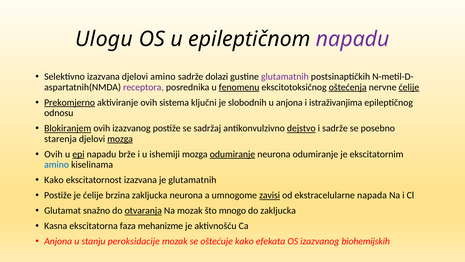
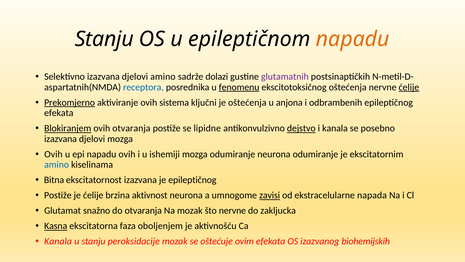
Ulogu: Ulogu -> Stanju (104, 39)
napadu colour: purple -> orange (353, 39)
receptora colour: purple -> blue (143, 87)
oštećenja underline: present -> none (348, 87)
je slobodnih: slobodnih -> oštećenja (247, 102)
istraživanjima: istraživanjima -> odbrambenih (336, 102)
odnosu: odnosu -> efekata (59, 113)
ovih izazvanog: izazvanog -> otvaranja (131, 128)
sadržaj: sadržaj -> lipidne (207, 128)
i sadrže: sadrže -> kanala (335, 128)
starenja: starenja -> izazvana (61, 139)
mozga underline: present -> none (120, 139)
epi underline: present -> none (78, 154)
napadu brže: brže -> ovih (127, 154)
odumiranje underline: present -> none (232, 154)
Kako: Kako -> Bitna (54, 180)
je glutamatnih: glutamatnih -> epileptičnog (192, 180)
brzina zakljucka: zakljucka -> aktivnost (150, 195)
otvaranja underline: present -> none (143, 210)
što mnogo: mnogo -> nervne (232, 210)
Kasna underline: none -> present (56, 226)
mehanizme: mehanizme -> oboljenjem (160, 226)
Anjona: Anjona -> Kanala (58, 241)
oštećuje kako: kako -> ovim (244, 241)
